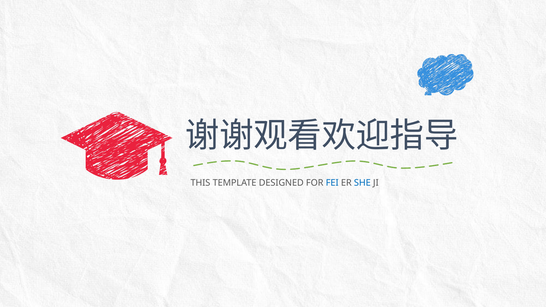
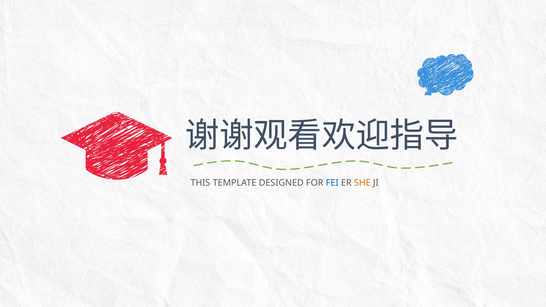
SHE colour: blue -> orange (362, 183)
